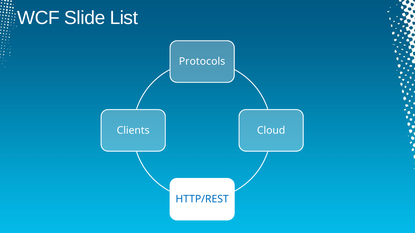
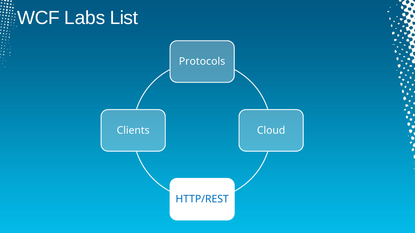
Slide: Slide -> Labs (85, 18)
